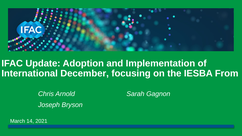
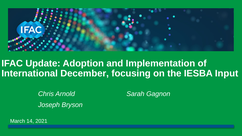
From: From -> Input (227, 74)
